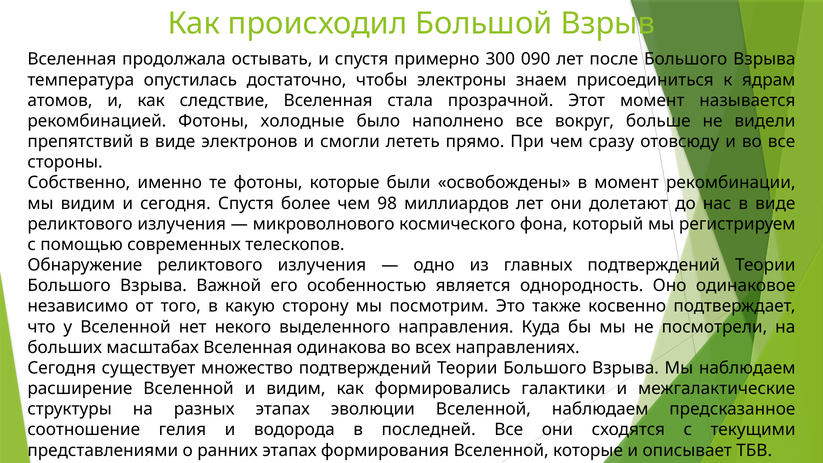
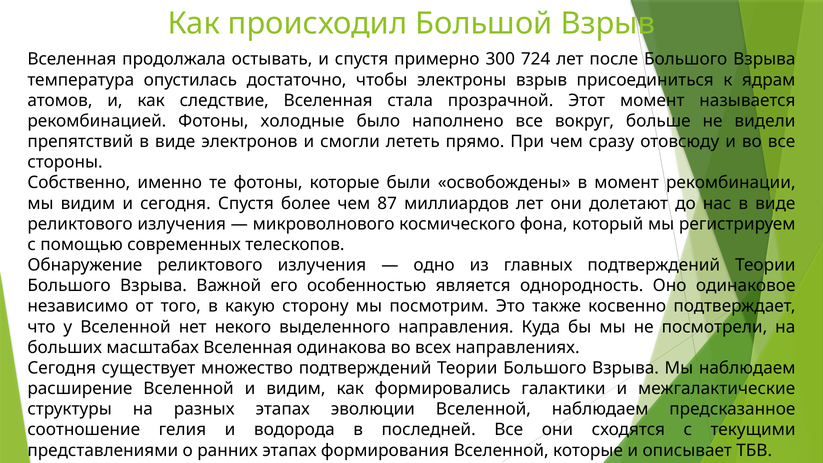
090: 090 -> 724 (536, 59)
электроны знаем: знаем -> взрыв (541, 80)
98: 98 -> 87 (387, 203)
